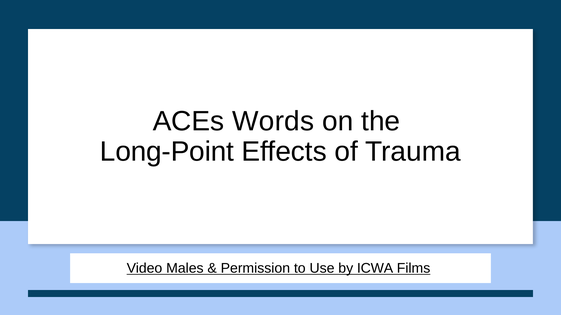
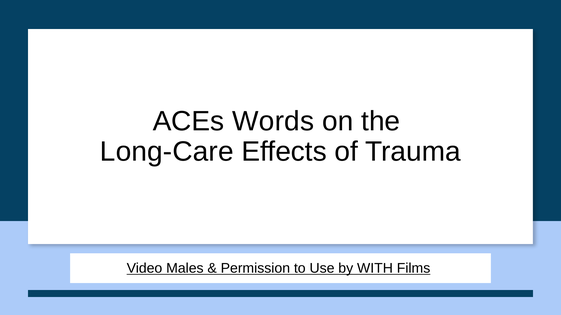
Long-Point: Long-Point -> Long-Care (167, 152)
ICWA: ICWA -> WITH (375, 269)
